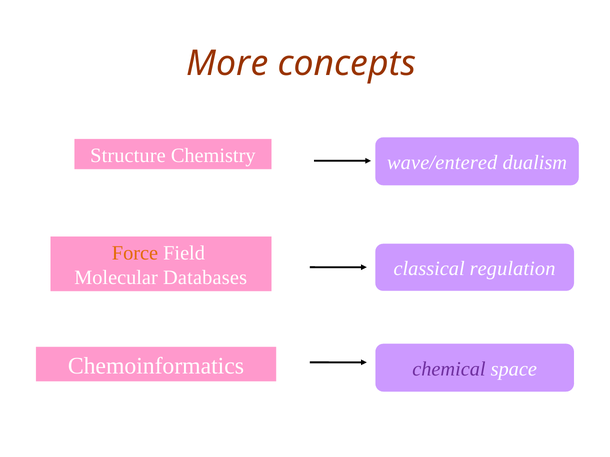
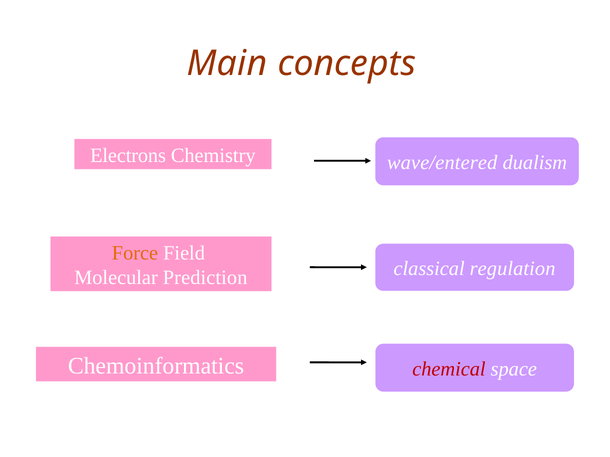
More: More -> Main (227, 63)
Structure: Structure -> Electrons (128, 156)
Databases: Databases -> Prediction (205, 278)
chemical colour: purple -> red (449, 369)
